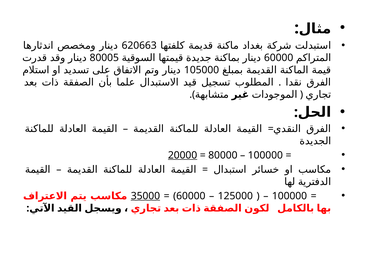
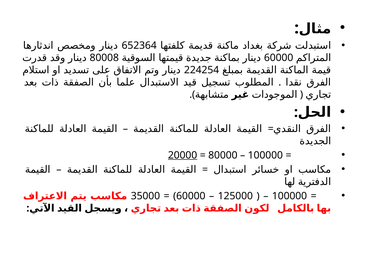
620663: 620663 -> 652364 (139, 46)
80005: 80005 -> 80008 (104, 58)
105000: 105000 -> 224254 (202, 70)
35000 underline: present -> none (145, 196)
